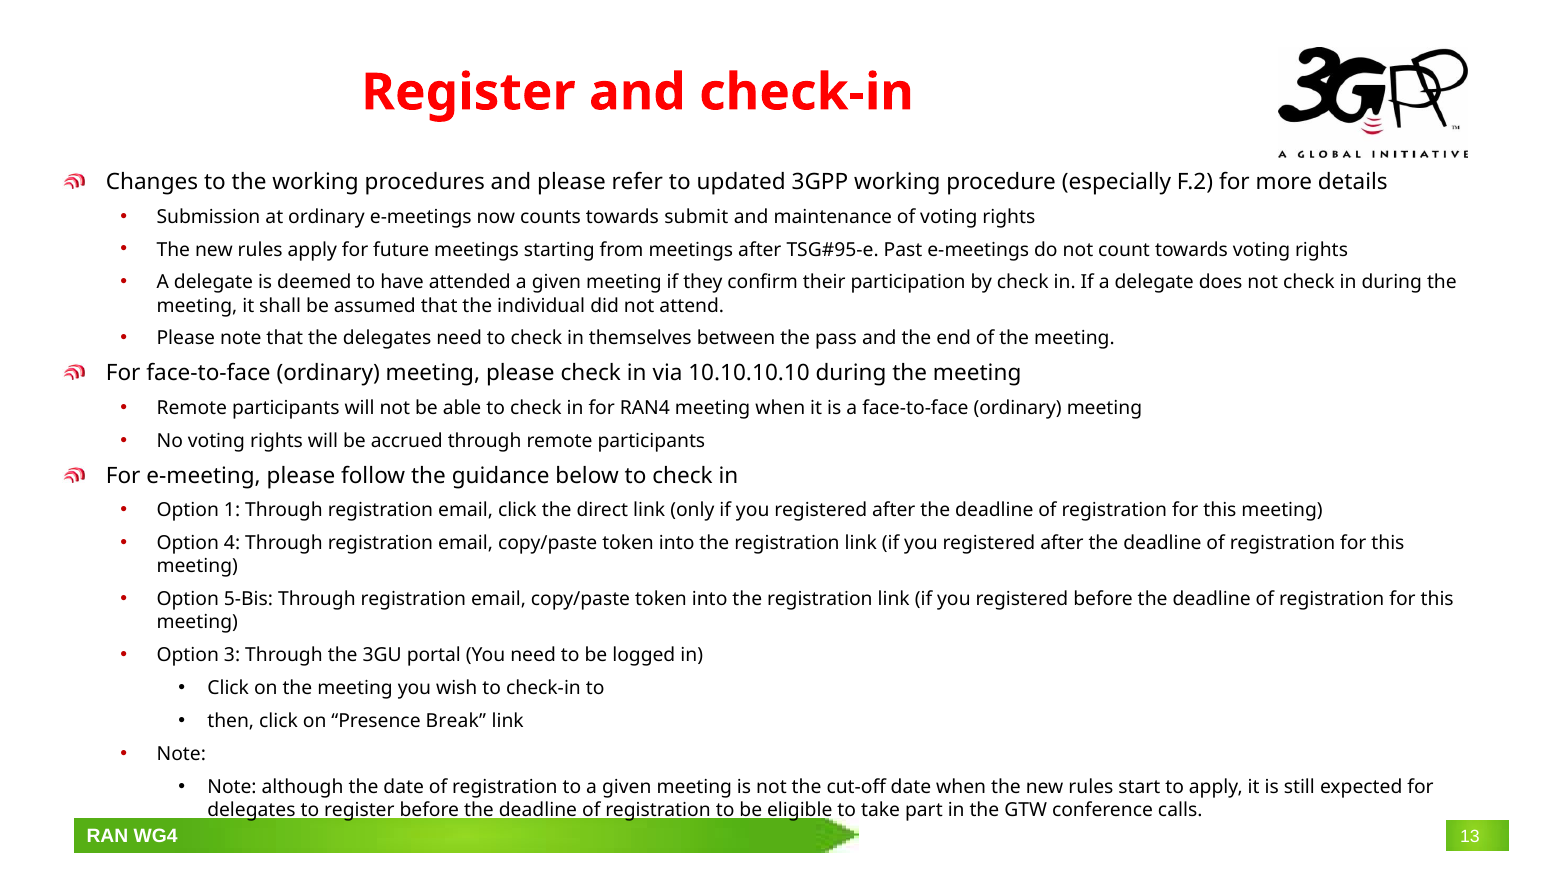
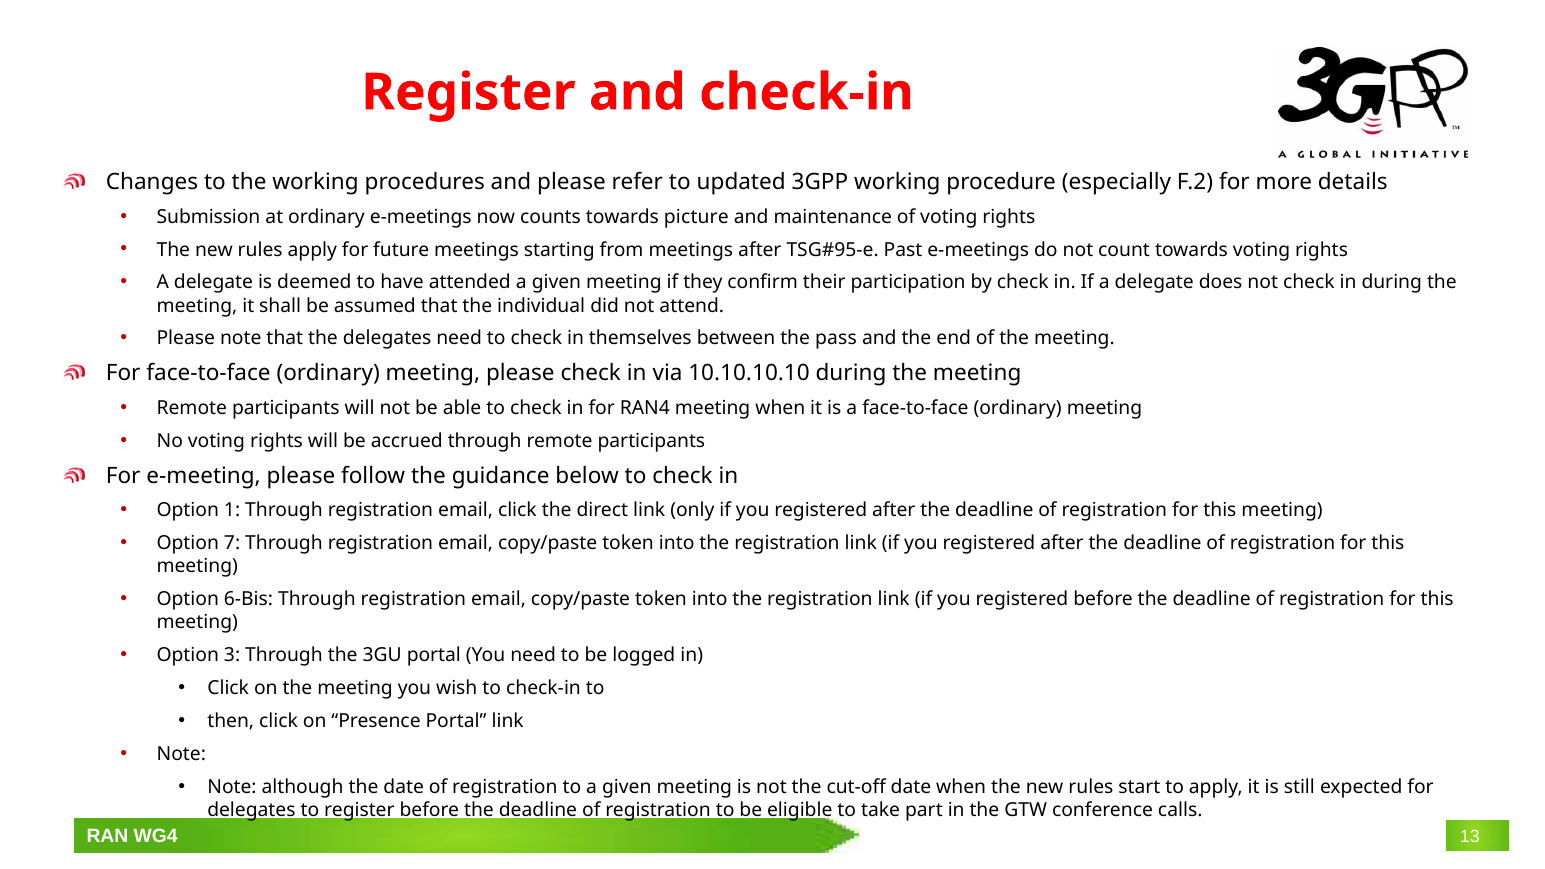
submit: submit -> picture (696, 217)
4: 4 -> 7 (232, 543)
5-Bis: 5-Bis -> 6-Bis (249, 599)
Presence Break: Break -> Portal (456, 721)
